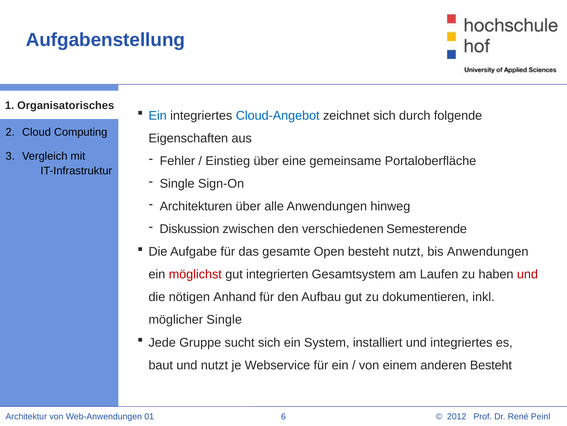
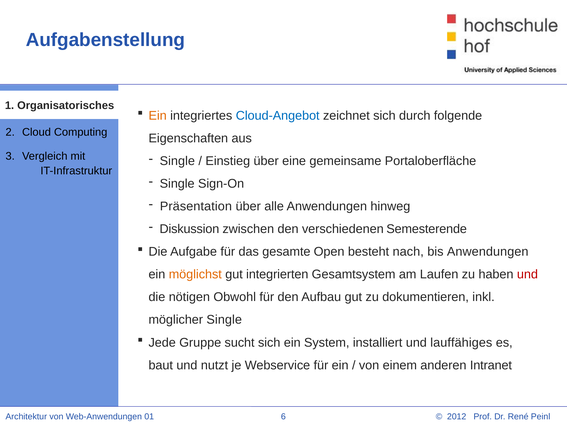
Ein colour: blue -> orange (158, 115)
Fehler: Fehler -> Single (177, 161)
Architekturen: Architekturen -> Präsentation (196, 206)
besteht nutzt: nutzt -> nach (408, 251)
möglichst colour: red -> orange (195, 274)
Anhand: Anhand -> Obwohl (235, 297)
und integriertes: integriertes -> lauffähiges (461, 342)
anderen Besteht: Besteht -> Intranet (491, 365)
